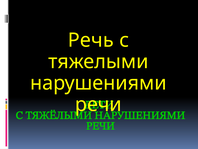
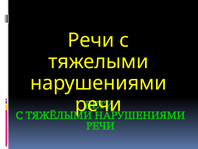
Речь: Речь -> Речи (91, 40)
